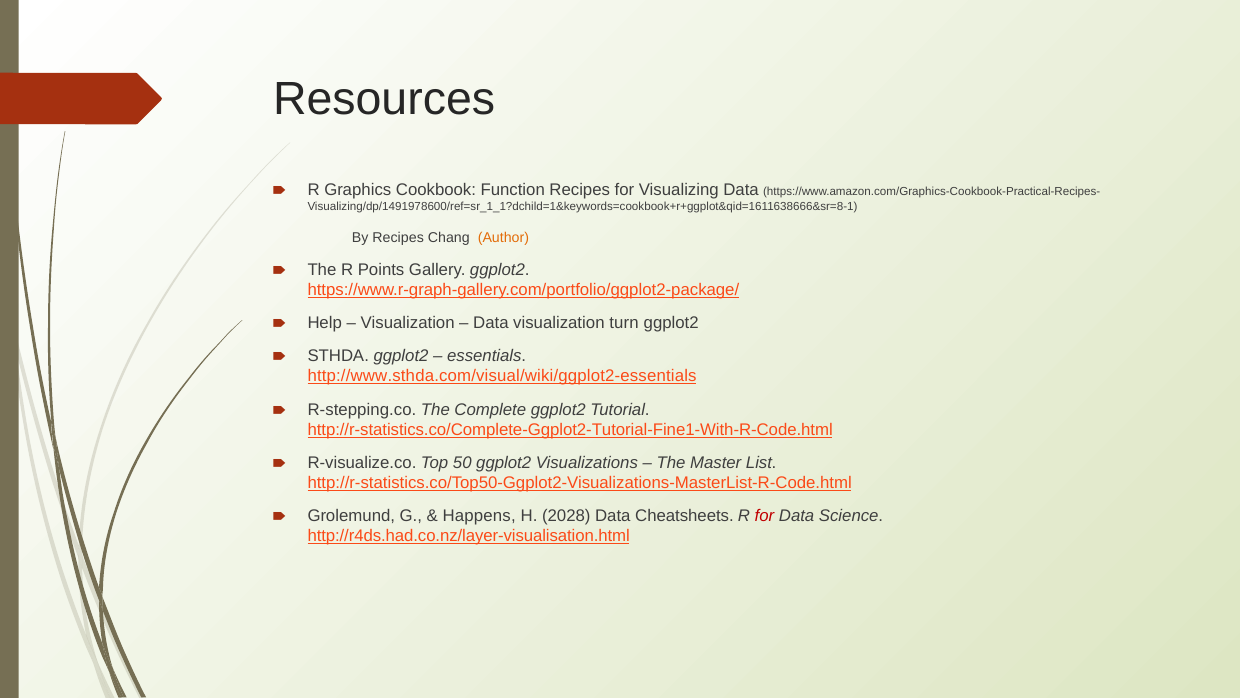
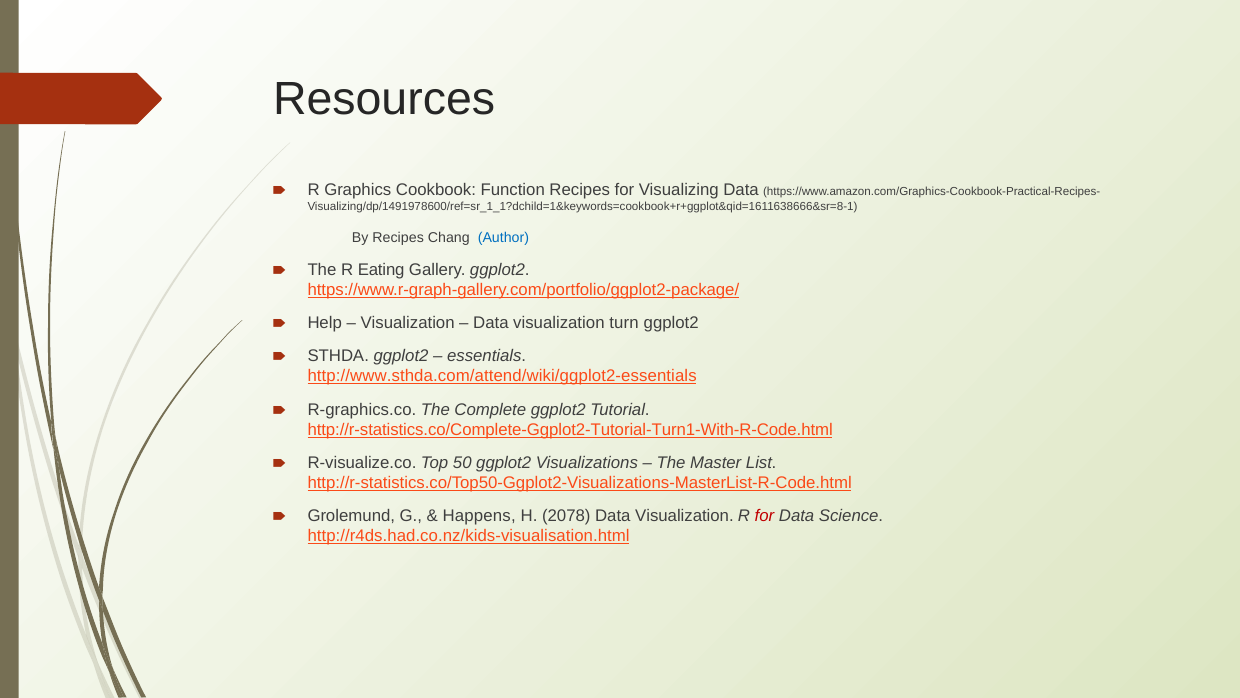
Author colour: orange -> blue (503, 237)
Points: Points -> Eating (381, 270)
http://www.sthda.com/visual/wiki/ggplot2-essentials: http://www.sthda.com/visual/wiki/ggplot2-essentials -> http://www.sthda.com/attend/wiki/ggplot2-essentials (502, 376)
R-stepping.co: R-stepping.co -> R-graphics.co (362, 409)
http://r-statistics.co/Complete-Ggplot2-Tutorial-Fine1-With-R-Code.html: http://r-statistics.co/Complete-Ggplot2-Tutorial-Fine1-With-R-Code.html -> http://r-statistics.co/Complete-Ggplot2-Tutorial-Turn1-With-R-Code.html (570, 429)
2028: 2028 -> 2078 (566, 516)
Cheatsheets: Cheatsheets -> Visualization (684, 516)
http://r4ds.had.co.nz/layer-visualisation.html: http://r4ds.had.co.nz/layer-visualisation.html -> http://r4ds.had.co.nz/kids-visualisation.html (469, 536)
